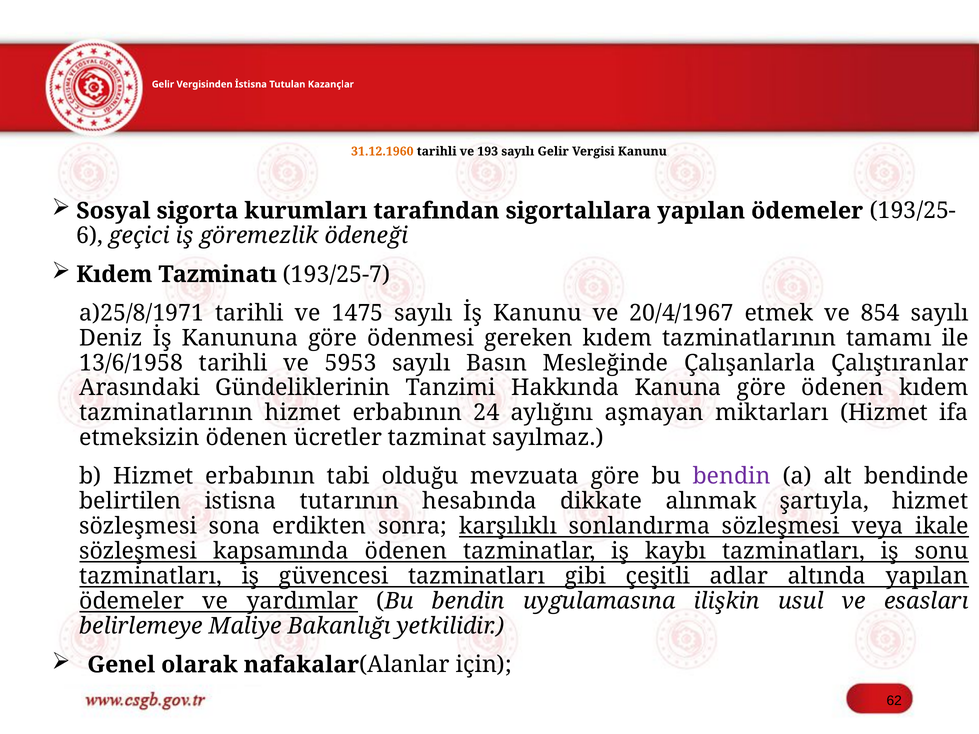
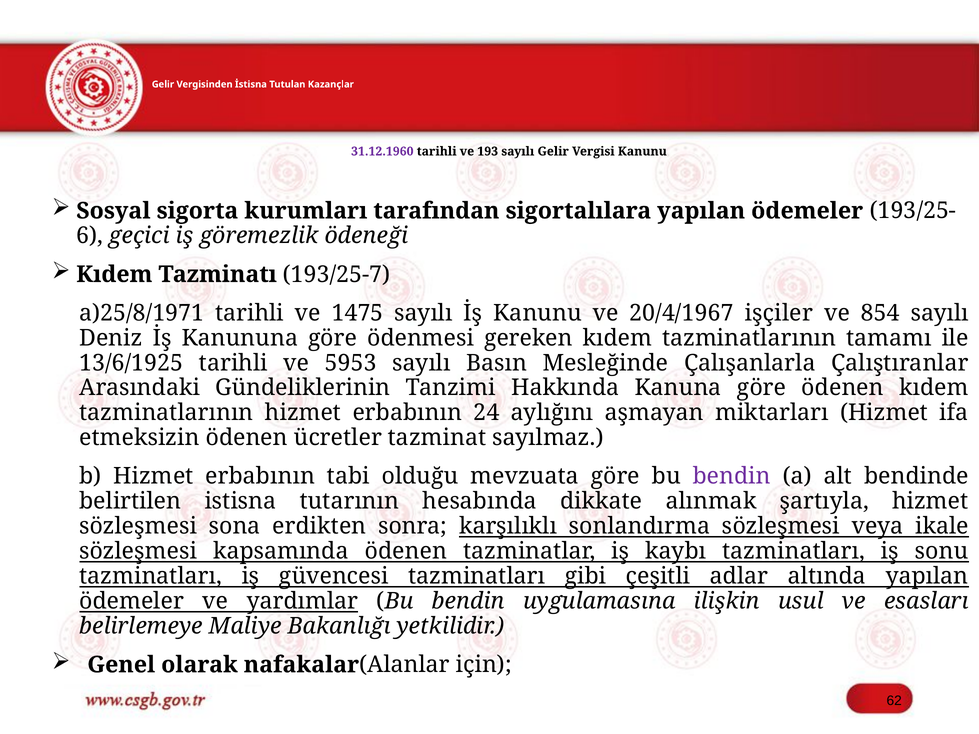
31.12.1960 colour: orange -> purple (382, 151)
etmek: etmek -> işçiler (779, 313)
13/6/1958: 13/6/1958 -> 13/6/1925 (131, 363)
